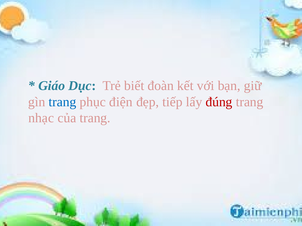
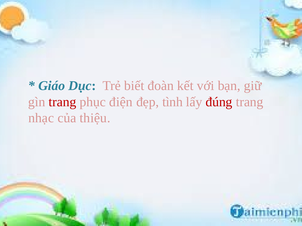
trang colour: blue -> red (62, 102)
tiếp: tiếp -> tình (173, 102)
của trang: trang -> thiệu (95, 118)
